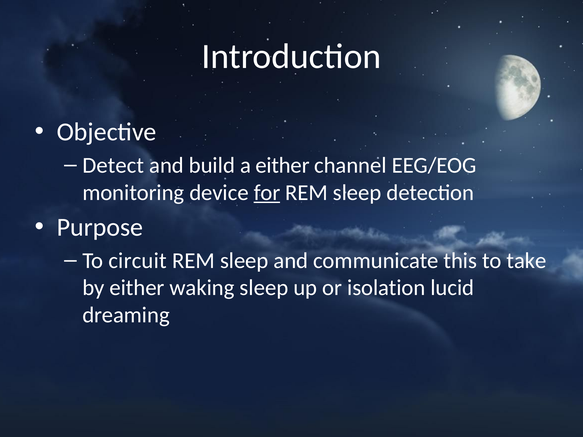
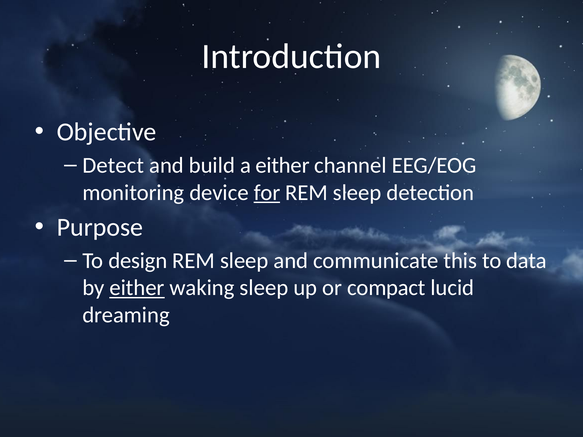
circuit: circuit -> design (138, 261)
take: take -> data (527, 261)
either underline: none -> present (137, 288)
isolation: isolation -> compact (386, 288)
